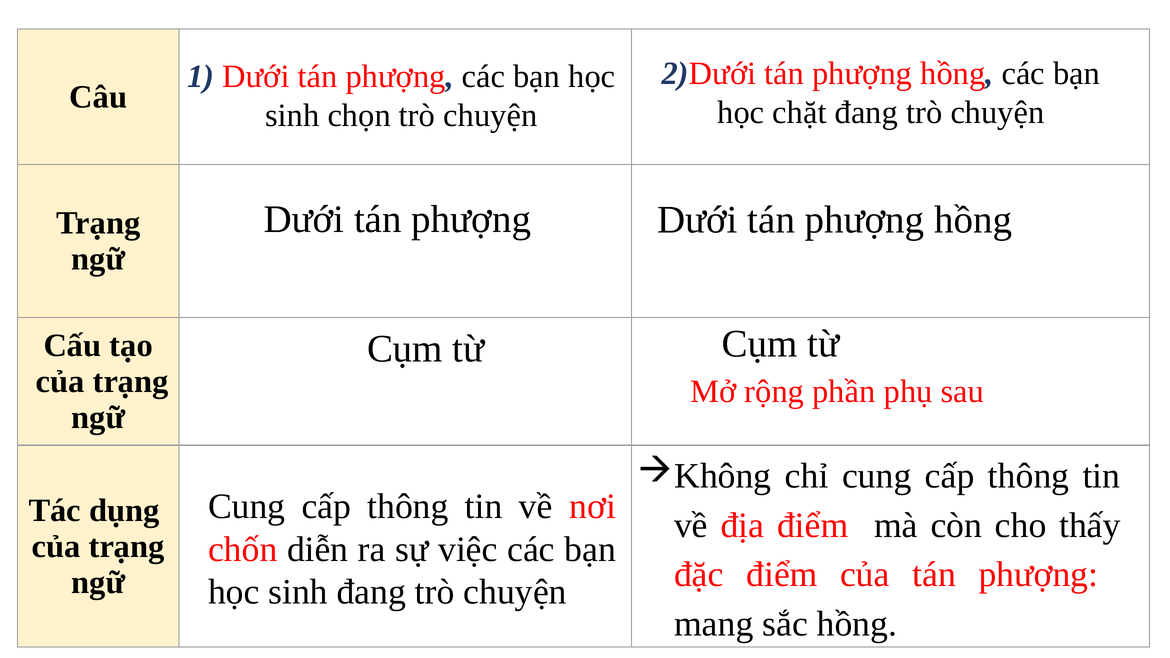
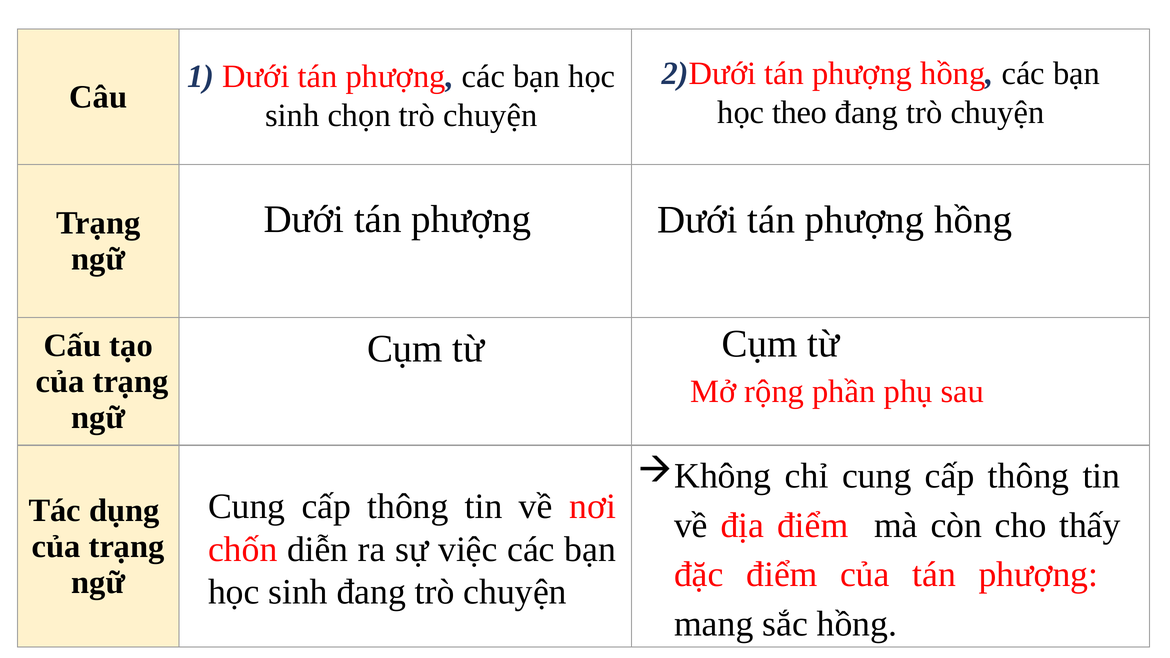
chặt: chặt -> theo (800, 113)
